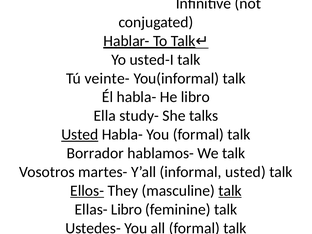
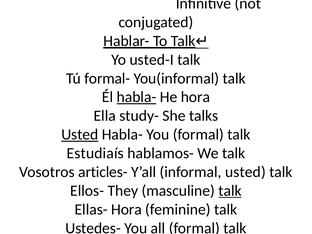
veinte-: veinte- -> formal- (107, 78)
habla- underline: none -> present (136, 97)
He libro: libro -> hora (195, 97)
Borrador: Borrador -> Estudiaís (95, 153)
martes-: martes- -> articles- (103, 172)
Ellos- underline: present -> none (87, 191)
Ellas- Libro: Libro -> Hora (126, 209)
